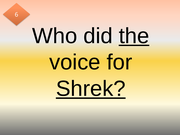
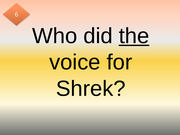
Shrek underline: present -> none (91, 89)
